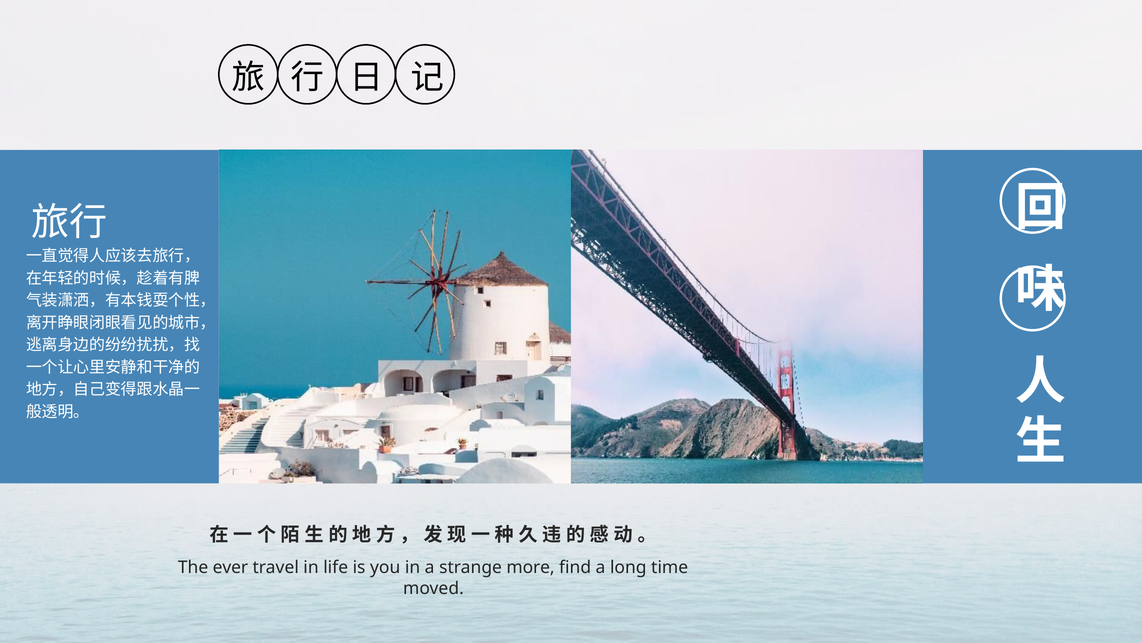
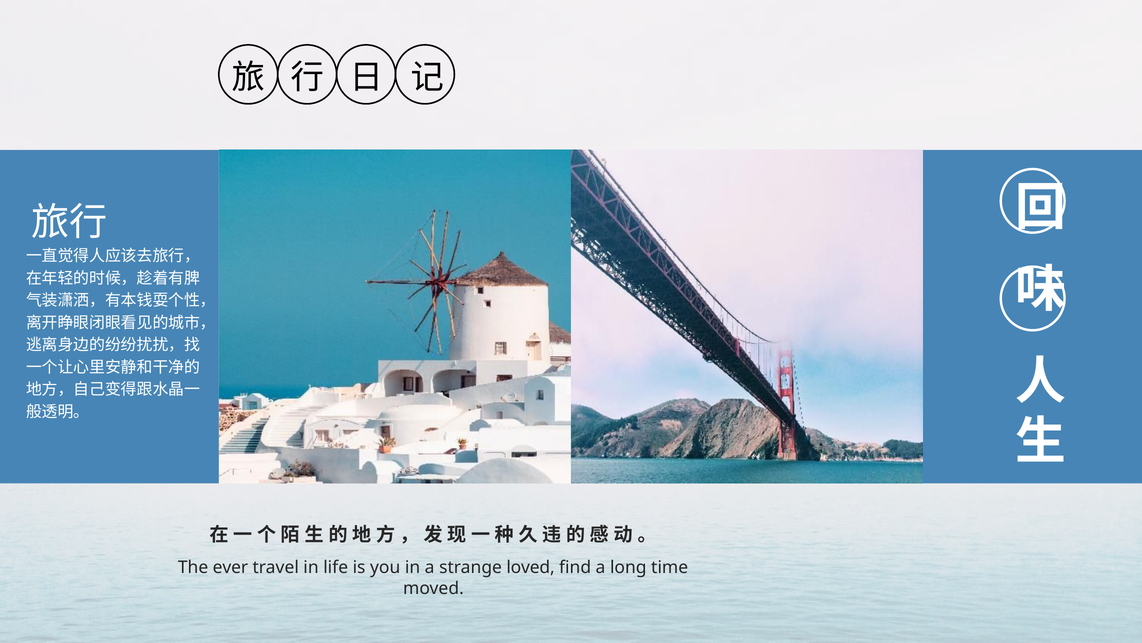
more: more -> loved (531, 567)
